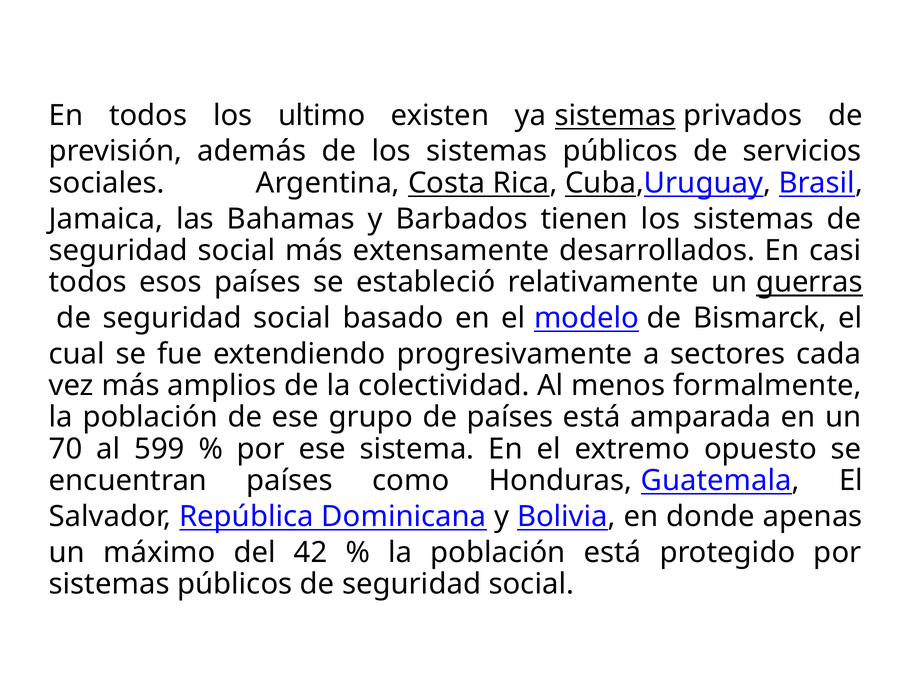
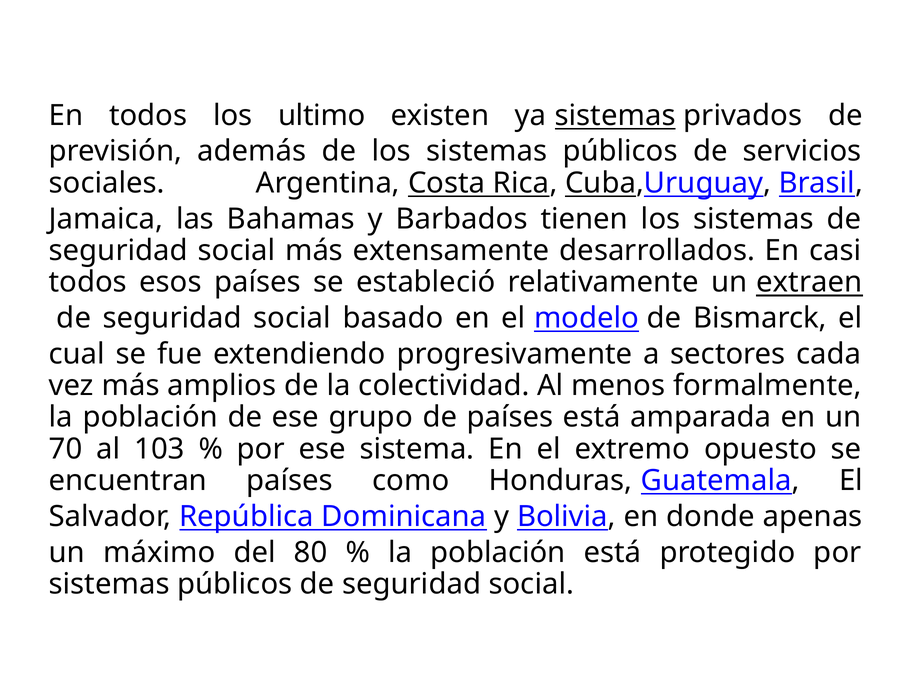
guerras: guerras -> extraen (809, 282)
599: 599 -> 103 (159, 449)
42: 42 -> 80 (311, 553)
